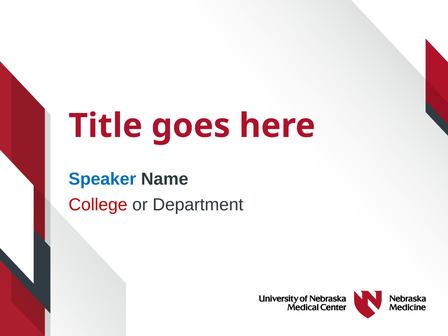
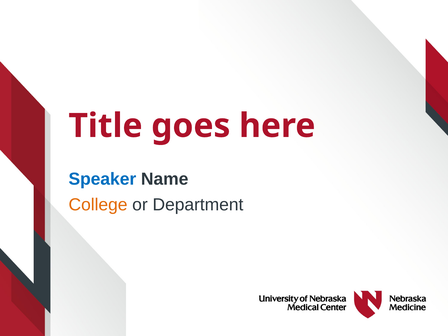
College colour: red -> orange (98, 205)
